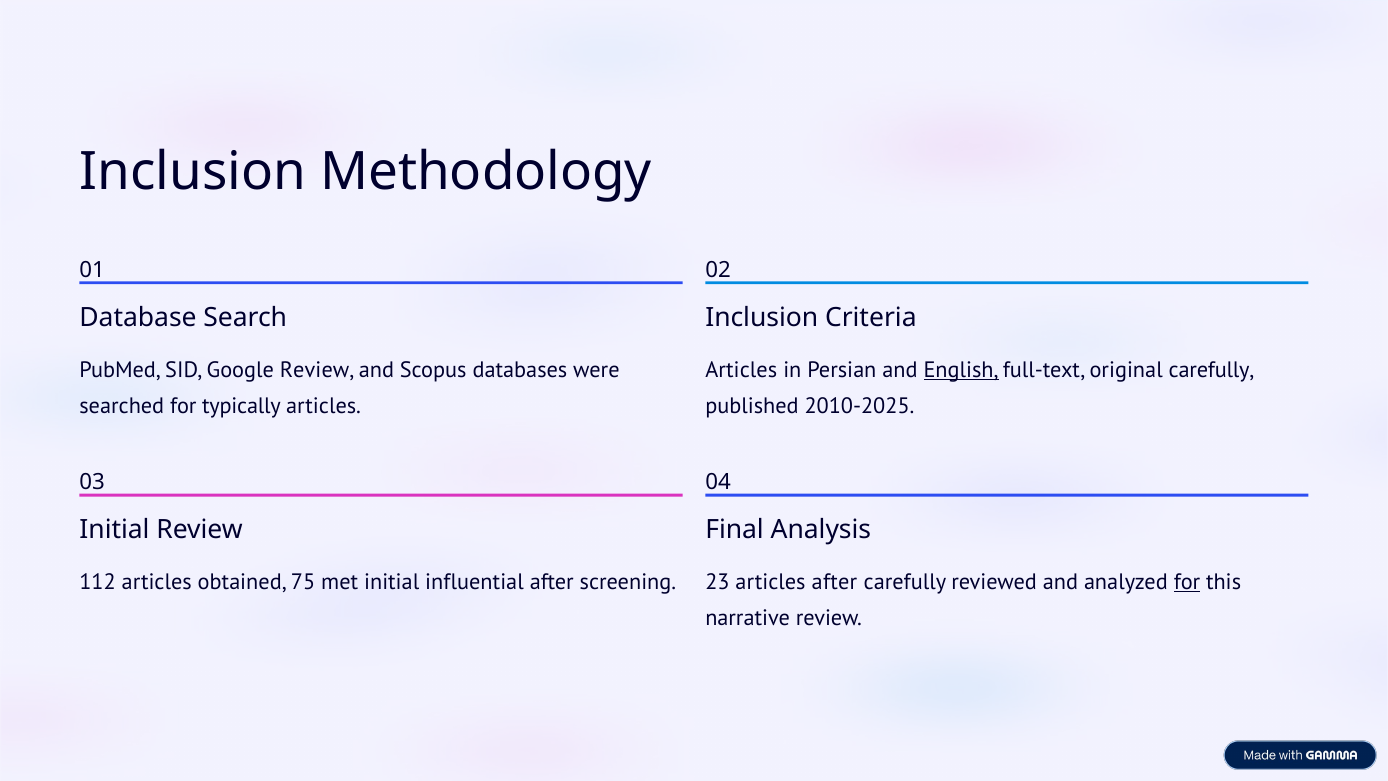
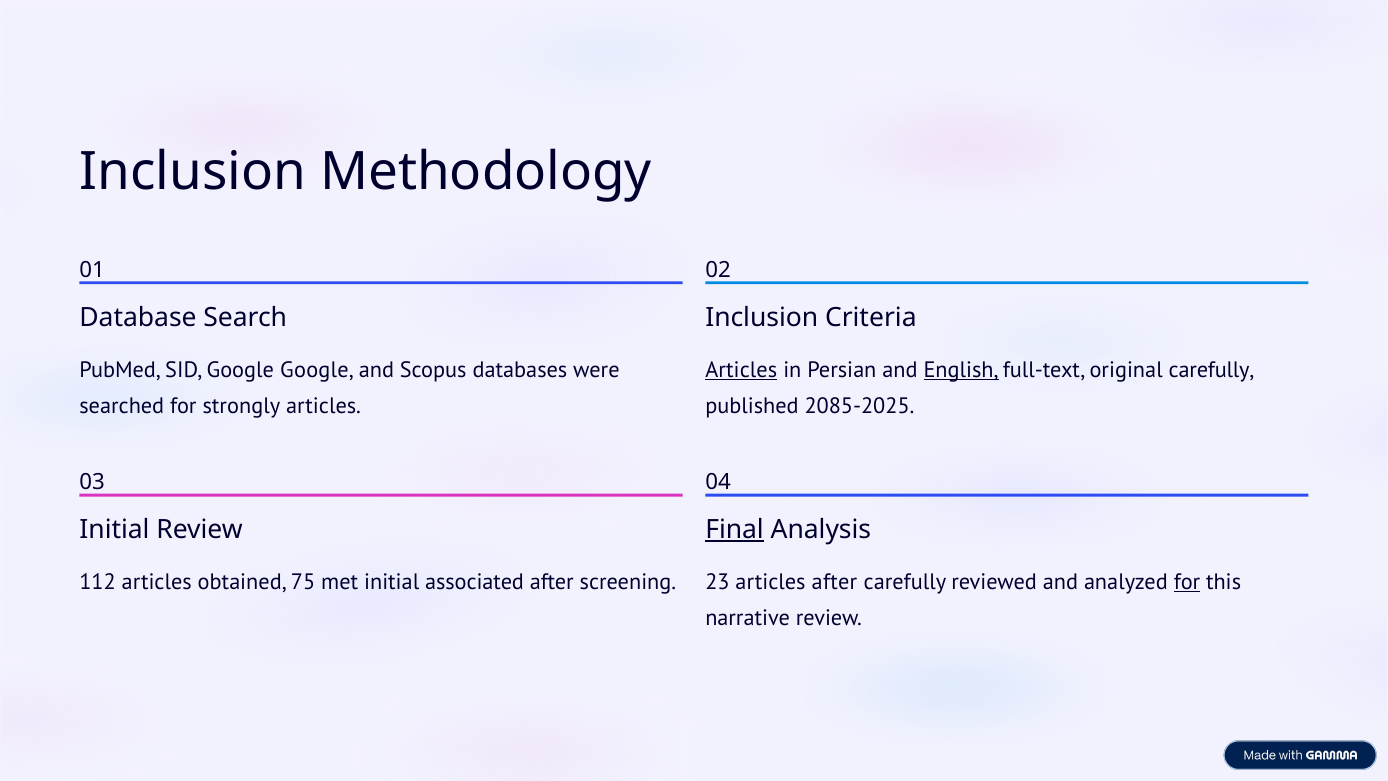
Google Review: Review -> Google (317, 370)
Articles underline: none -> present (741, 370)
typically: typically -> strongly (241, 406)
2010-2025: 2010-2025 -> 2085-2025 (859, 406)
Final underline: none -> present (735, 530)
influential: influential -> associated (475, 582)
